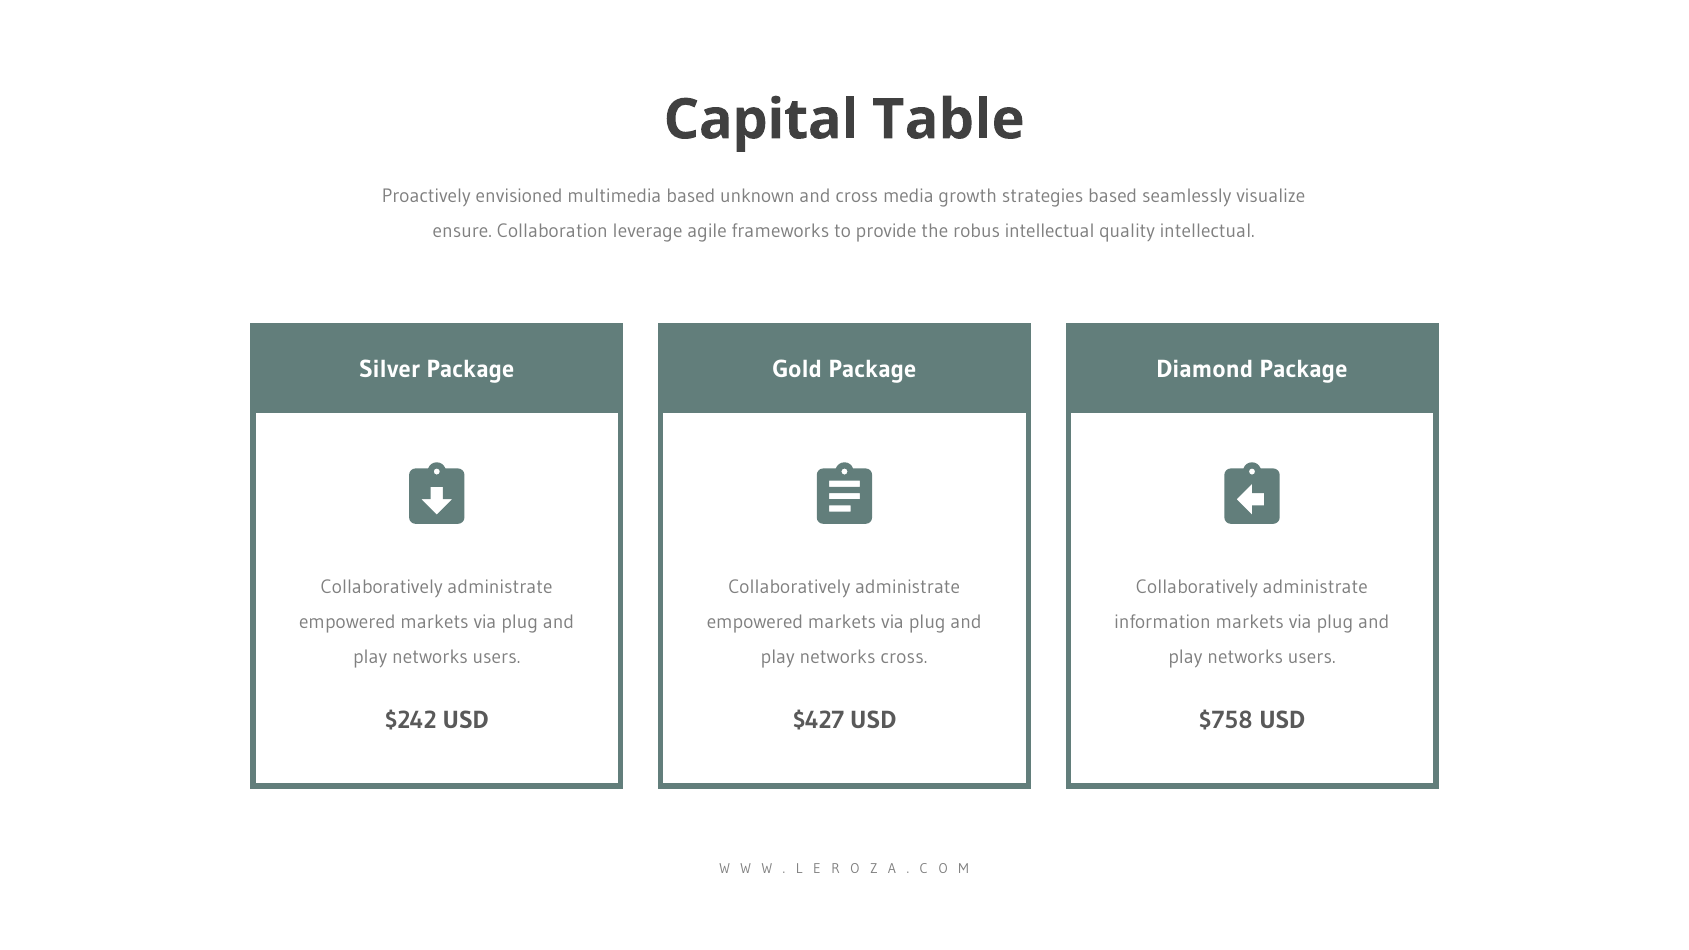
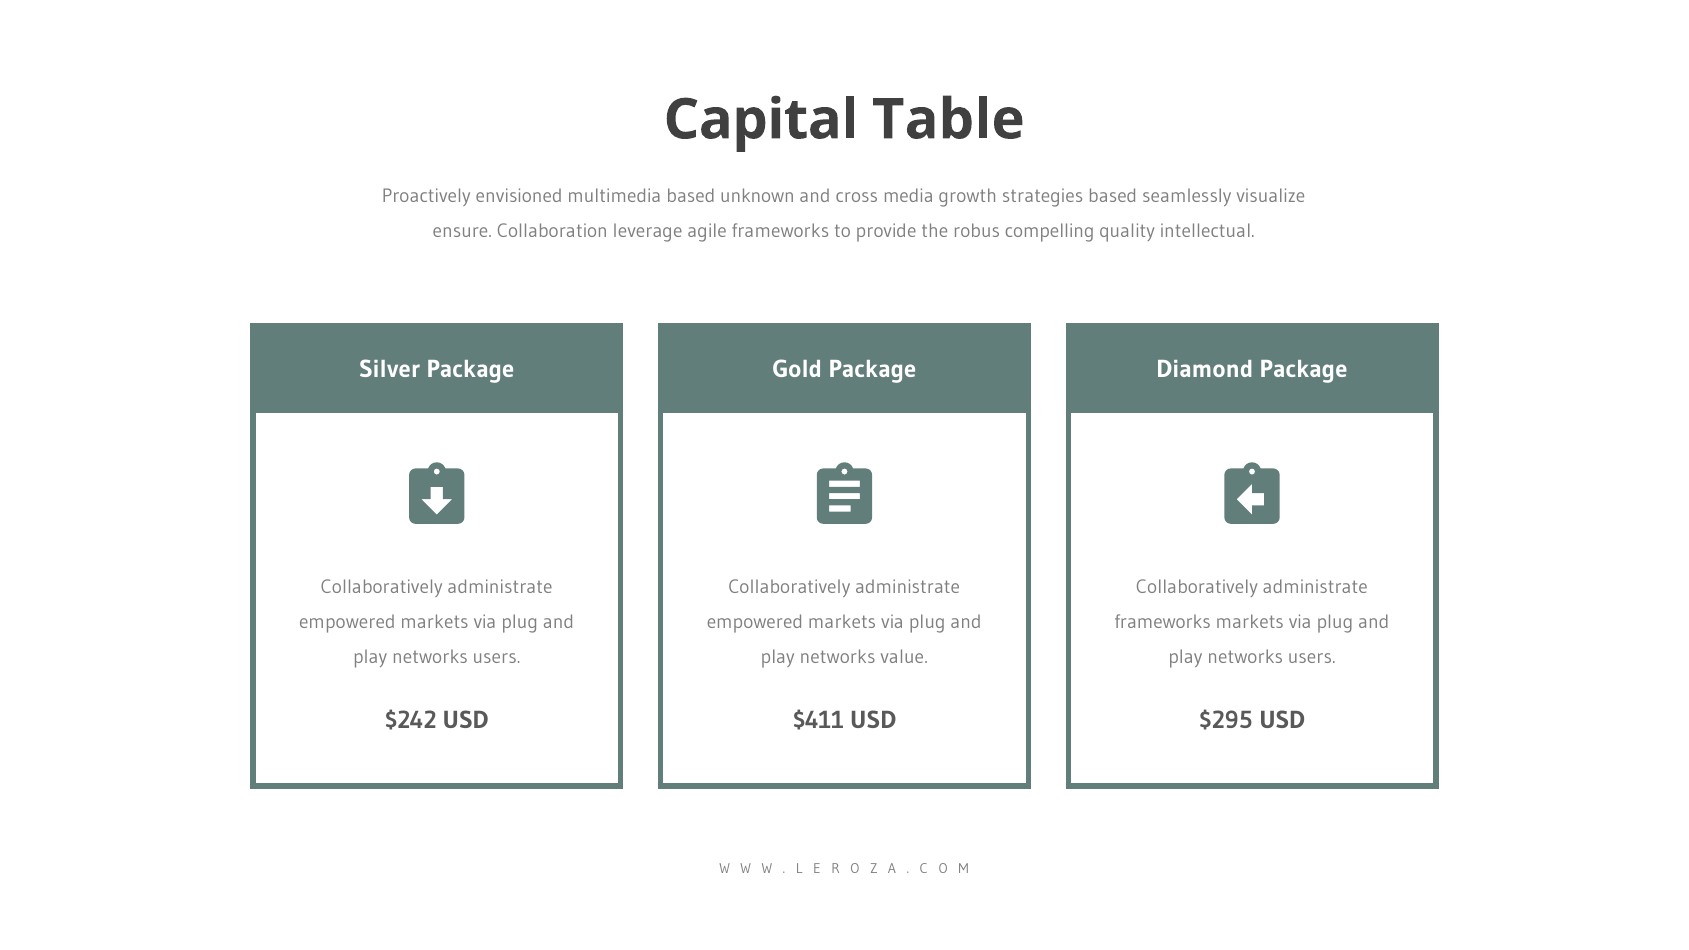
robus intellectual: intellectual -> compelling (1050, 231)
information: information -> frameworks (1163, 622)
networks cross: cross -> value (904, 657)
$427: $427 -> $411 (819, 720)
$758: $758 -> $295 (1226, 720)
